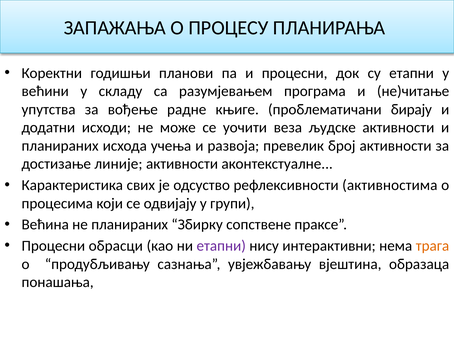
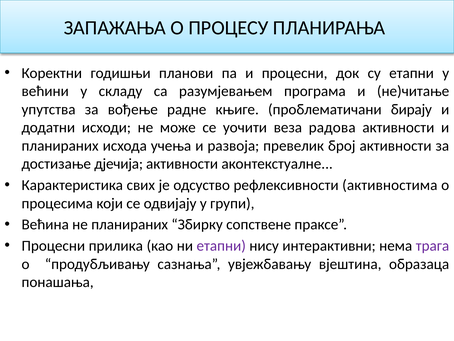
људске: људске -> радова (332, 127)
линије: линије -> дјечија (119, 164)
обрасци: обрасци -> прилика (116, 245)
трага colour: orange -> purple (432, 245)
